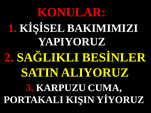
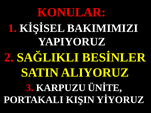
CUMA: CUMA -> ÜNİTE (105, 88)
